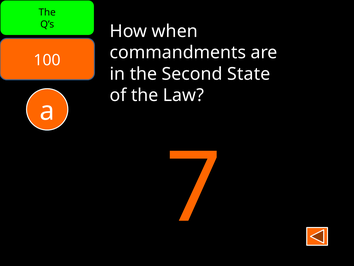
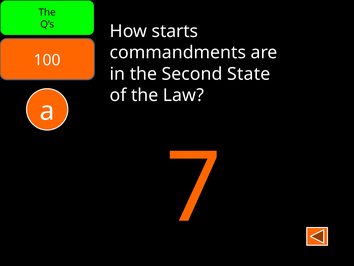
when: when -> starts (175, 31)
